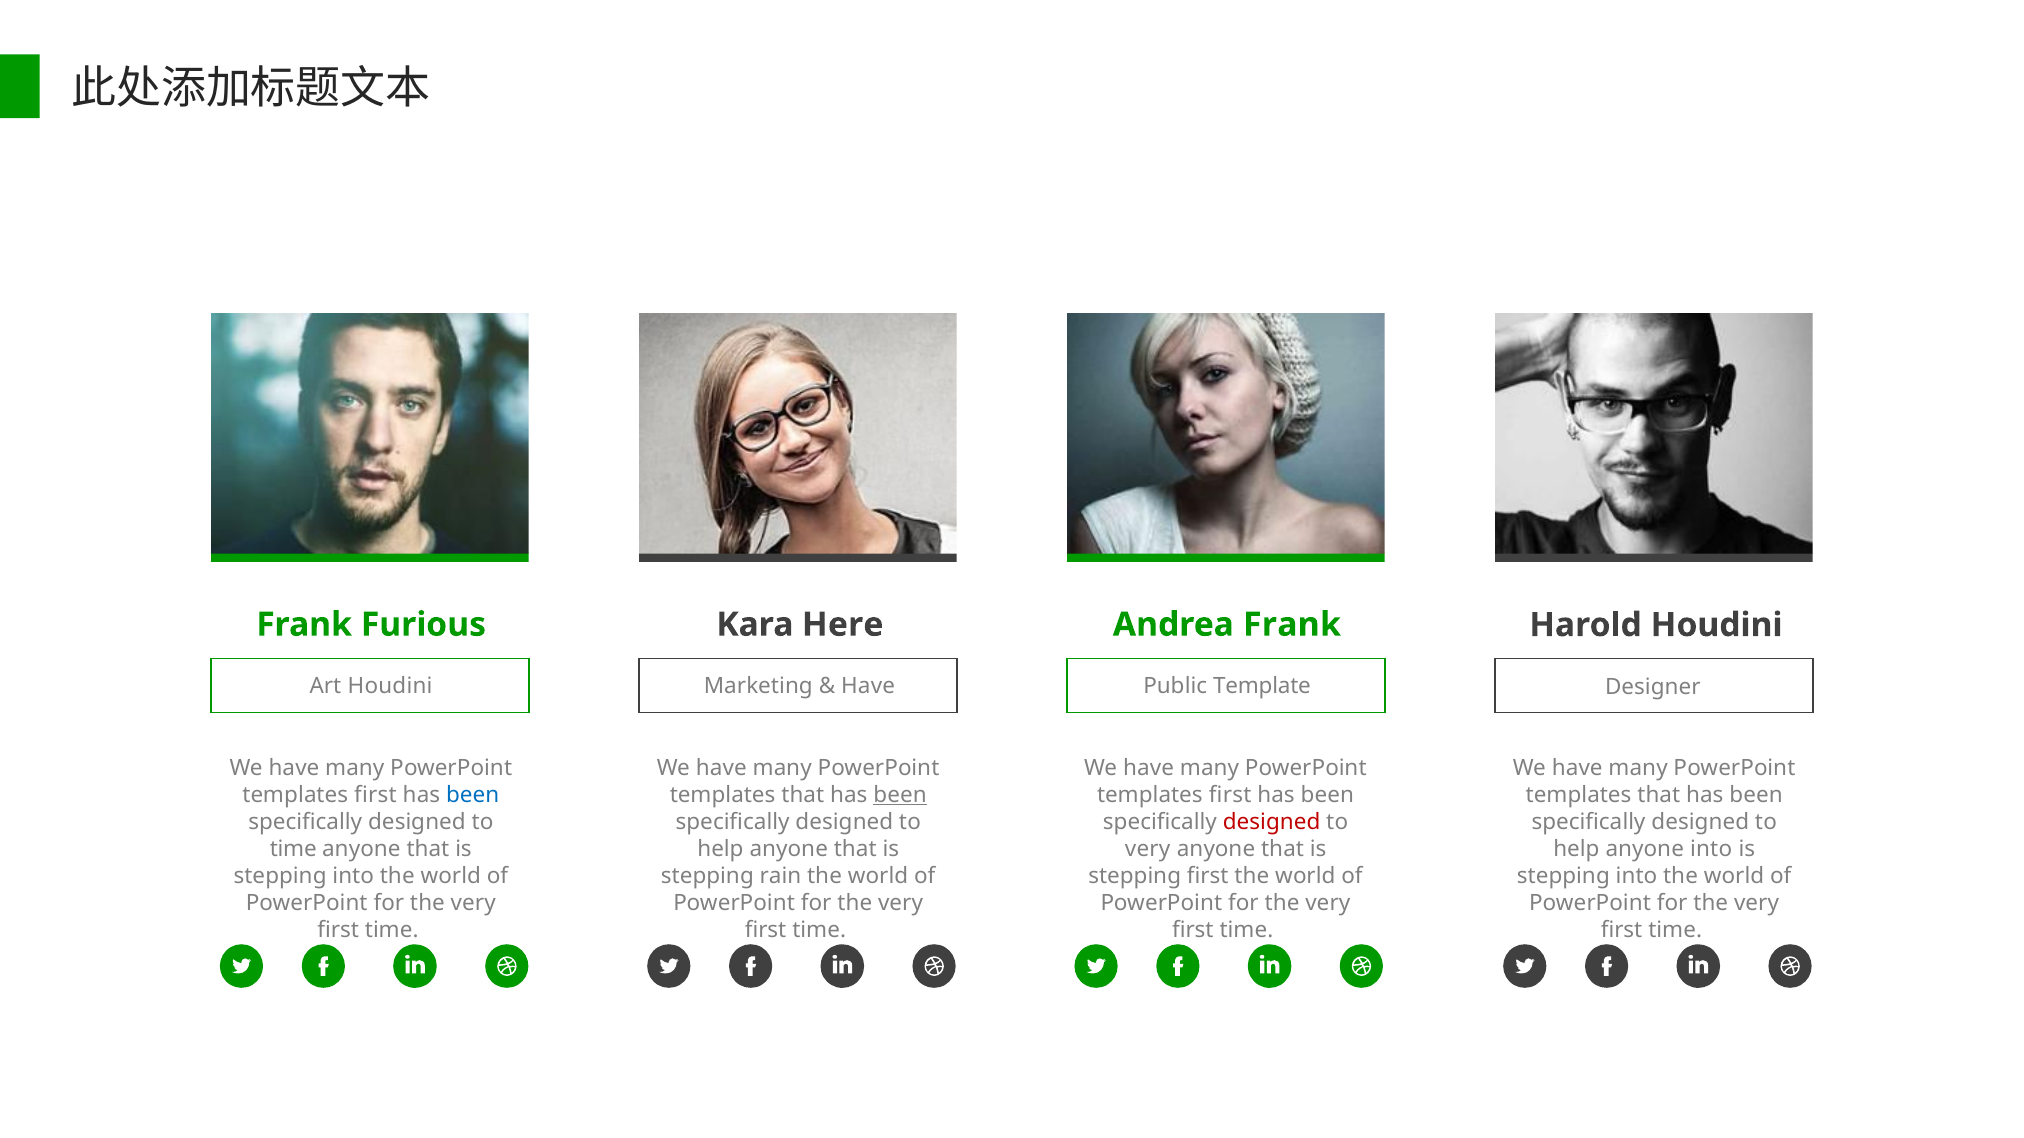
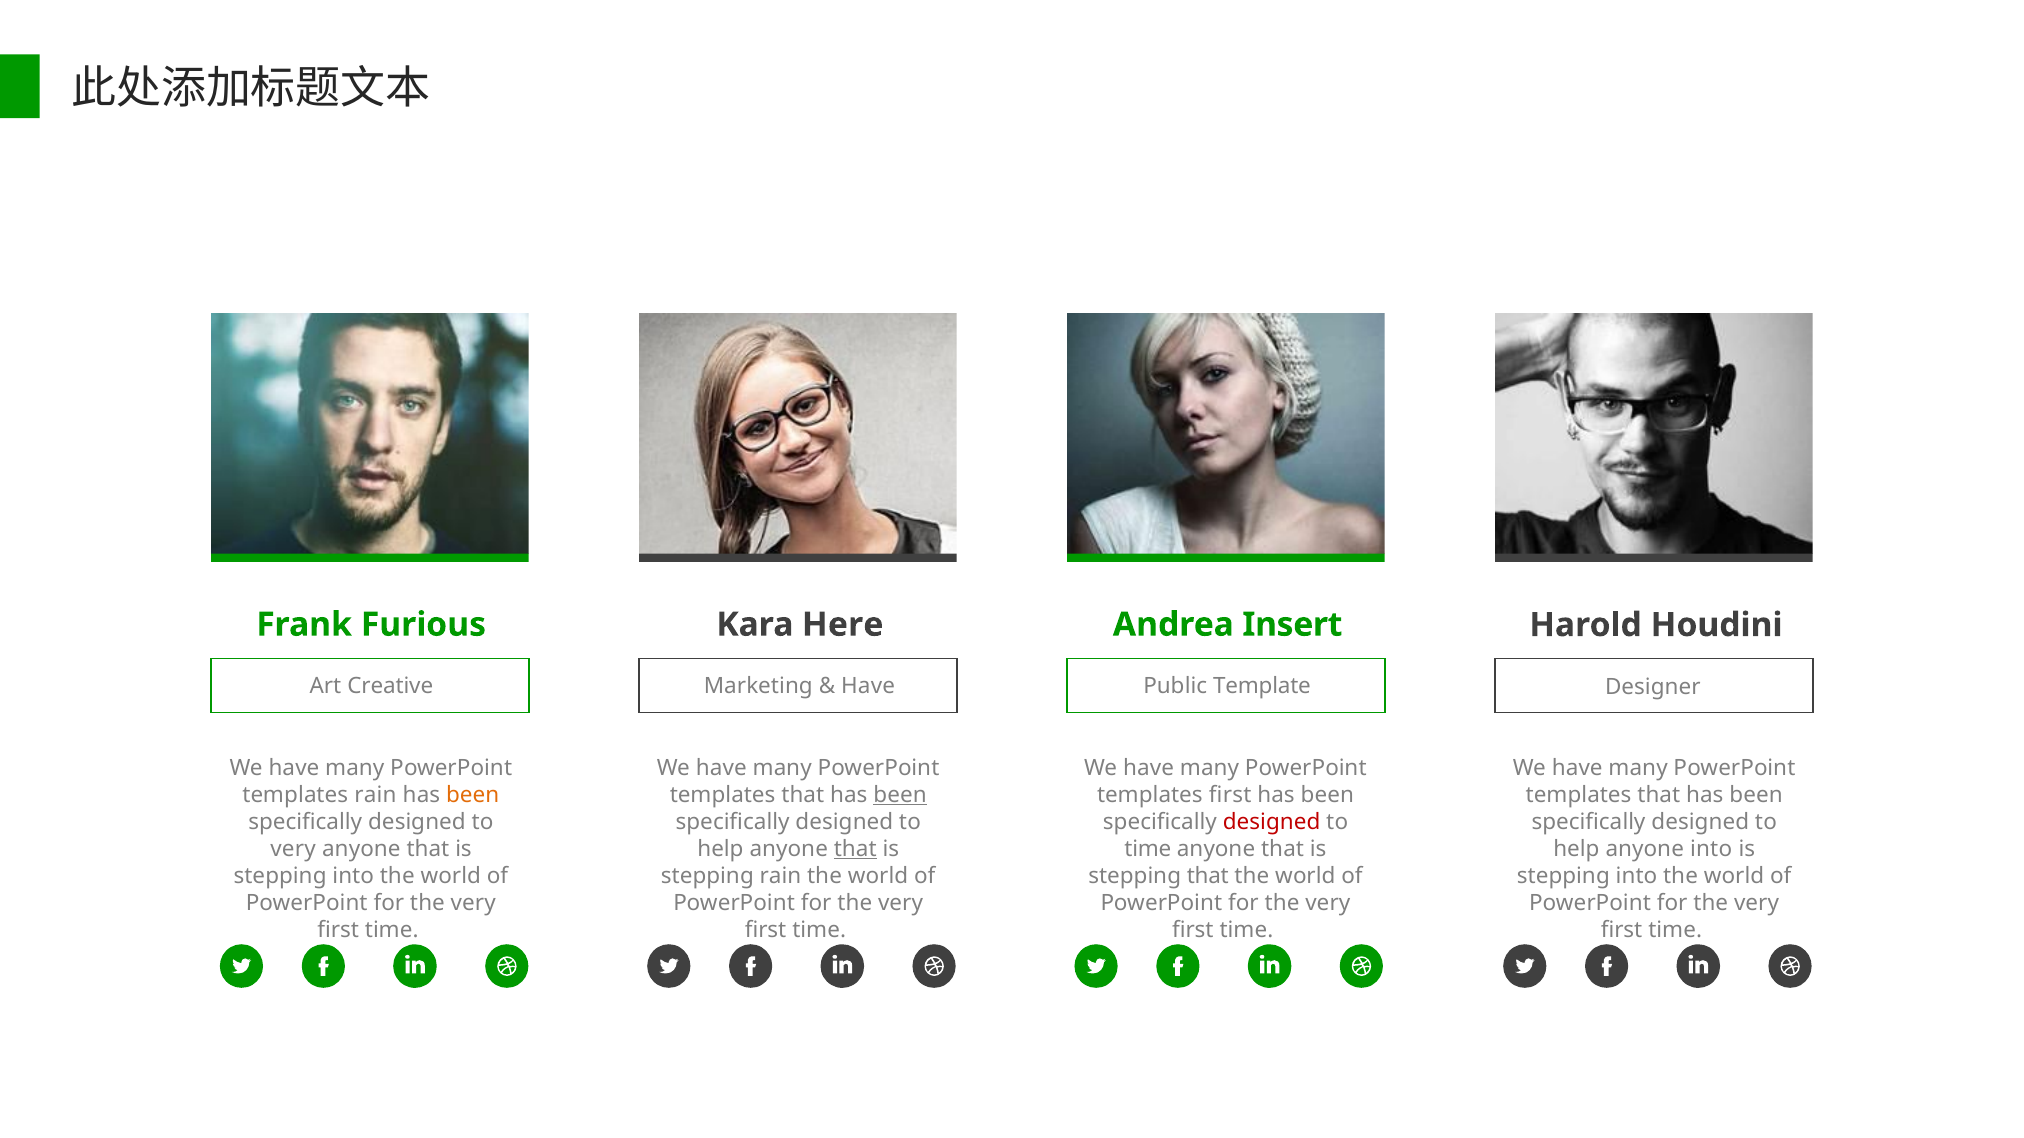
Andrea Frank: Frank -> Insert (1292, 625)
Art Houdini: Houdini -> Creative (390, 686)
first: first -> rain (375, 795)
been colour: blue -> orange (473, 795)
time: time -> very (293, 849)
that underline: none -> present (855, 849)
very: very -> time (1148, 849)
stepping first: first -> that (1208, 876)
